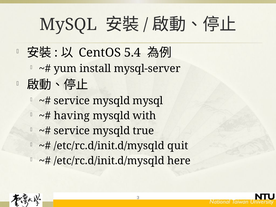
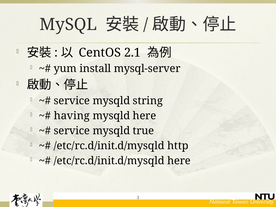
5.4: 5.4 -> 2.1 (132, 53)
mysqld mysql: mysql -> string (148, 101)
mysqld with: with -> here (144, 116)
quit: quit -> http (178, 146)
